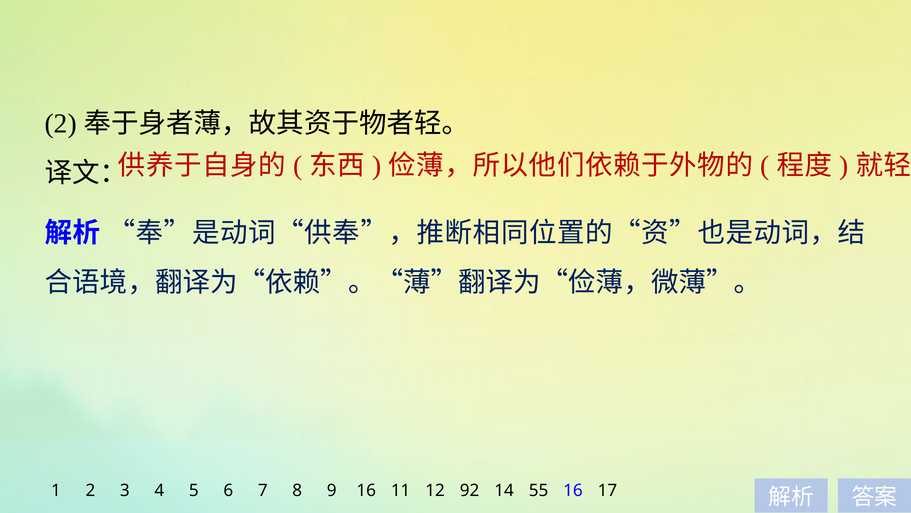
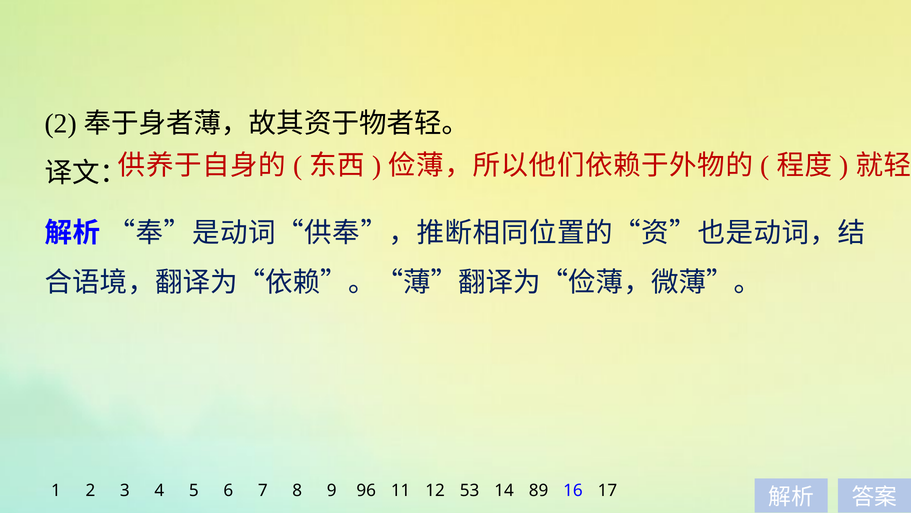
9 16: 16 -> 96 (366, 490)
92: 92 -> 53 (470, 490)
55: 55 -> 89 (539, 490)
